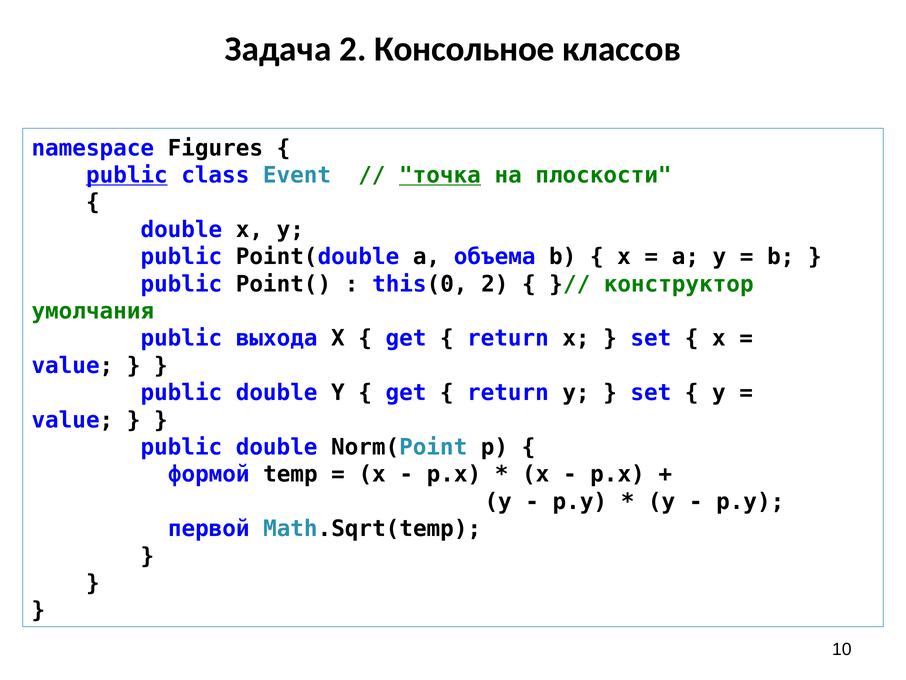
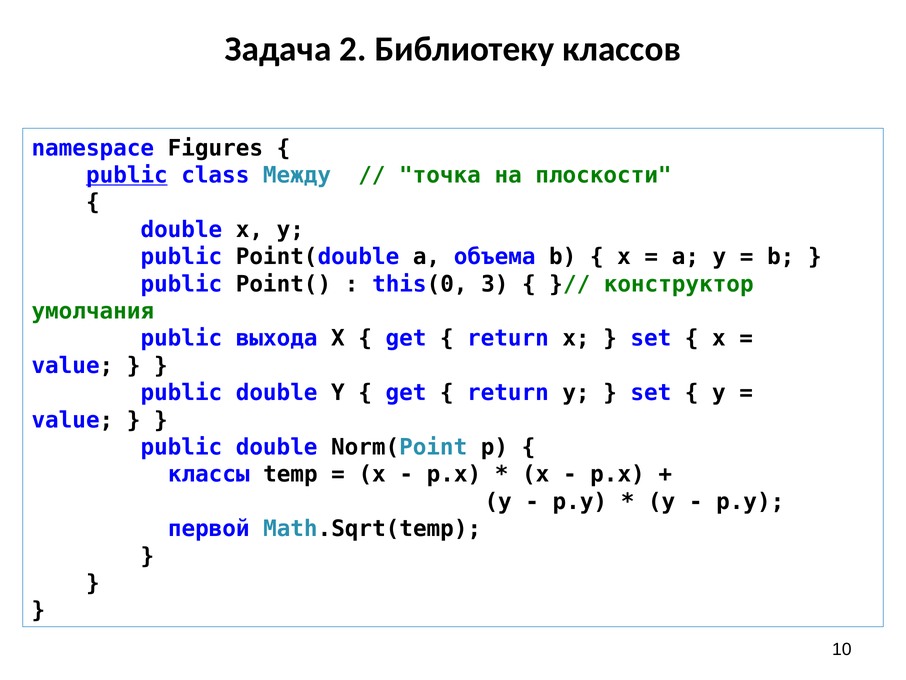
Консольное: Консольное -> Библиотеку (464, 49)
Event: Event -> Между (297, 175)
точка underline: present -> none (440, 175)
this(0 2: 2 -> 3 (495, 284)
формой: формой -> классы (209, 474)
